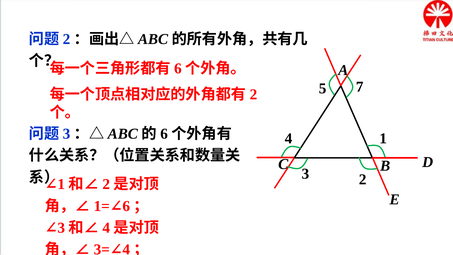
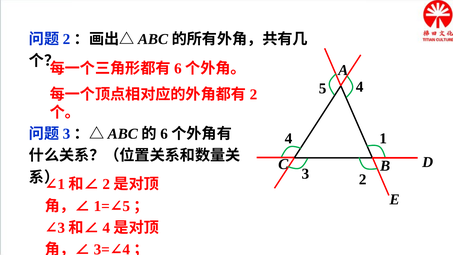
5 7: 7 -> 4 (360, 87)
6: 6 -> 5 (126, 206)
